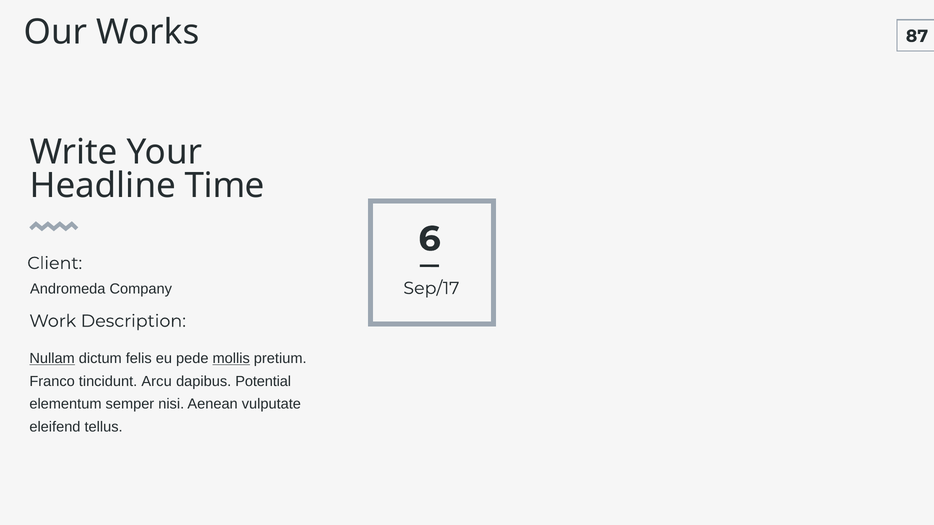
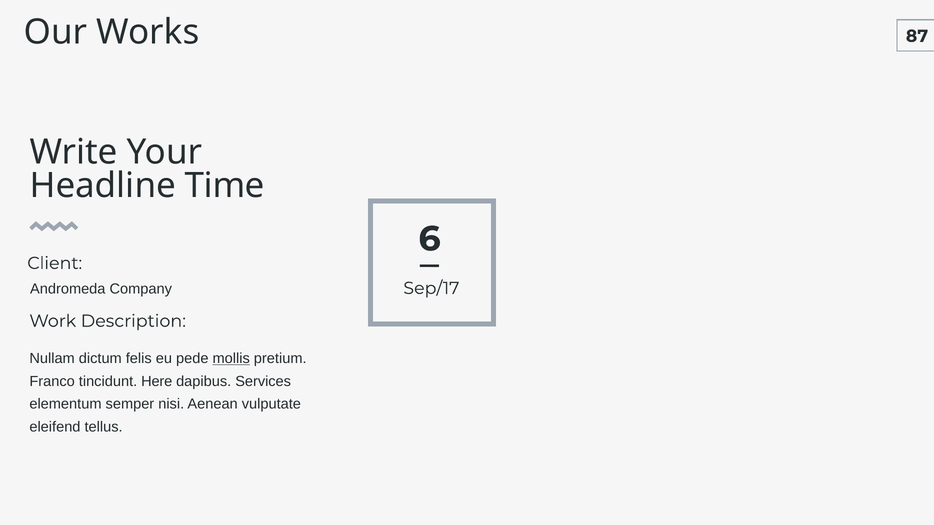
Nullam underline: present -> none (52, 359)
Arcu: Arcu -> Here (157, 381)
Potential: Potential -> Services (263, 381)
